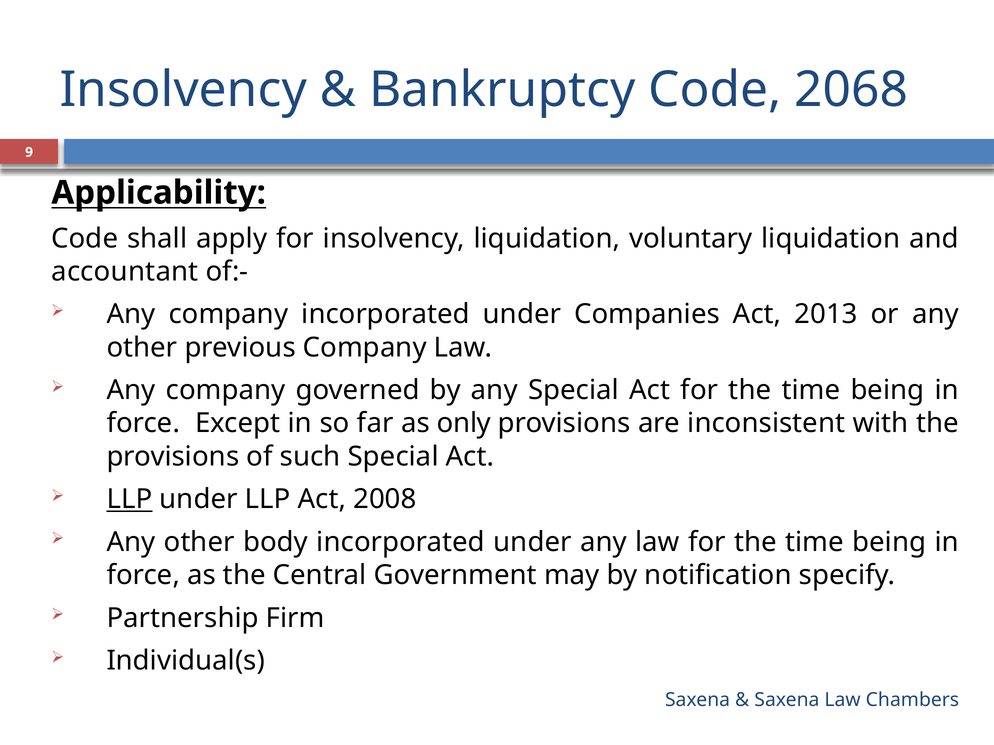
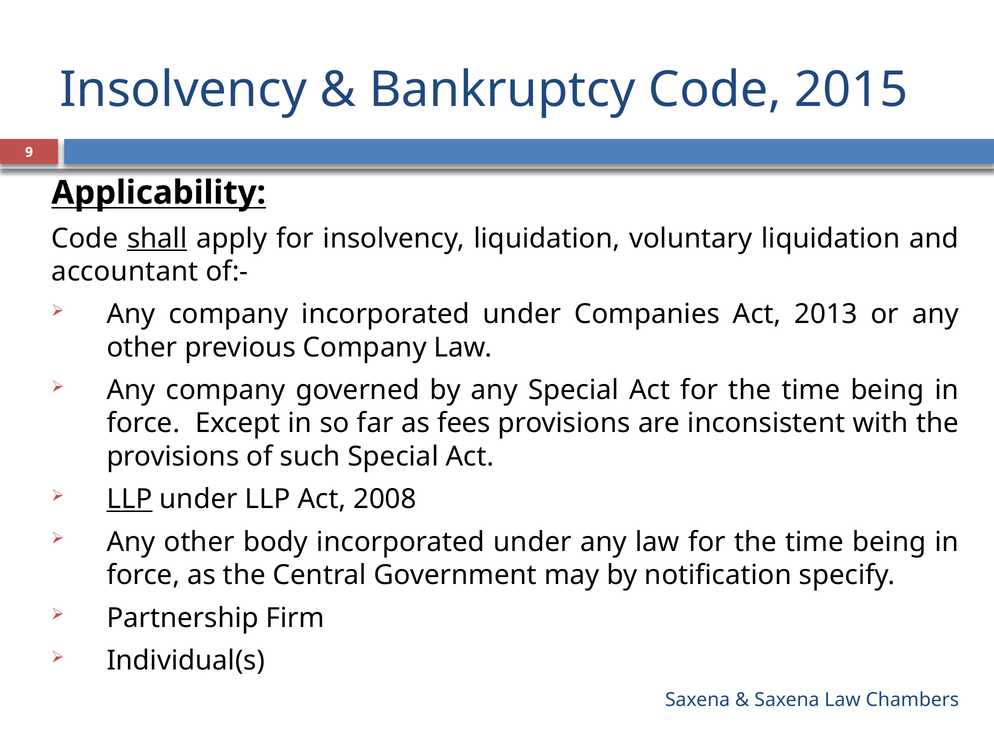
2068: 2068 -> 2015 (851, 90)
shall underline: none -> present (157, 239)
only: only -> fees (464, 424)
